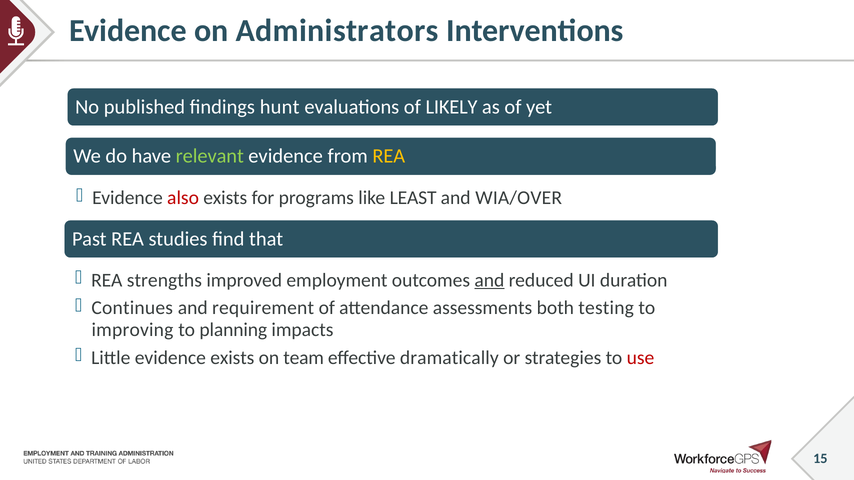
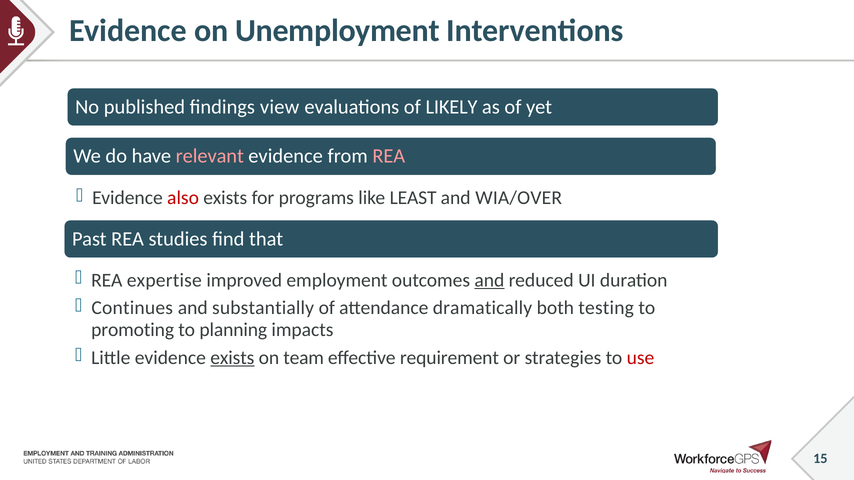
Administrators: Administrators -> Unemployment (337, 31)
hunt: hunt -> view (280, 107)
relevant colour: light green -> pink (210, 156)
REA colour: yellow -> pink (389, 156)
strengths: strengths -> expertise (164, 280)
requirement: requirement -> substantially (263, 308)
assessments: assessments -> dramatically (482, 308)
improving: improving -> promoting (133, 330)
exists underline: none -> present (232, 358)
dramatically: dramatically -> requirement (449, 358)
